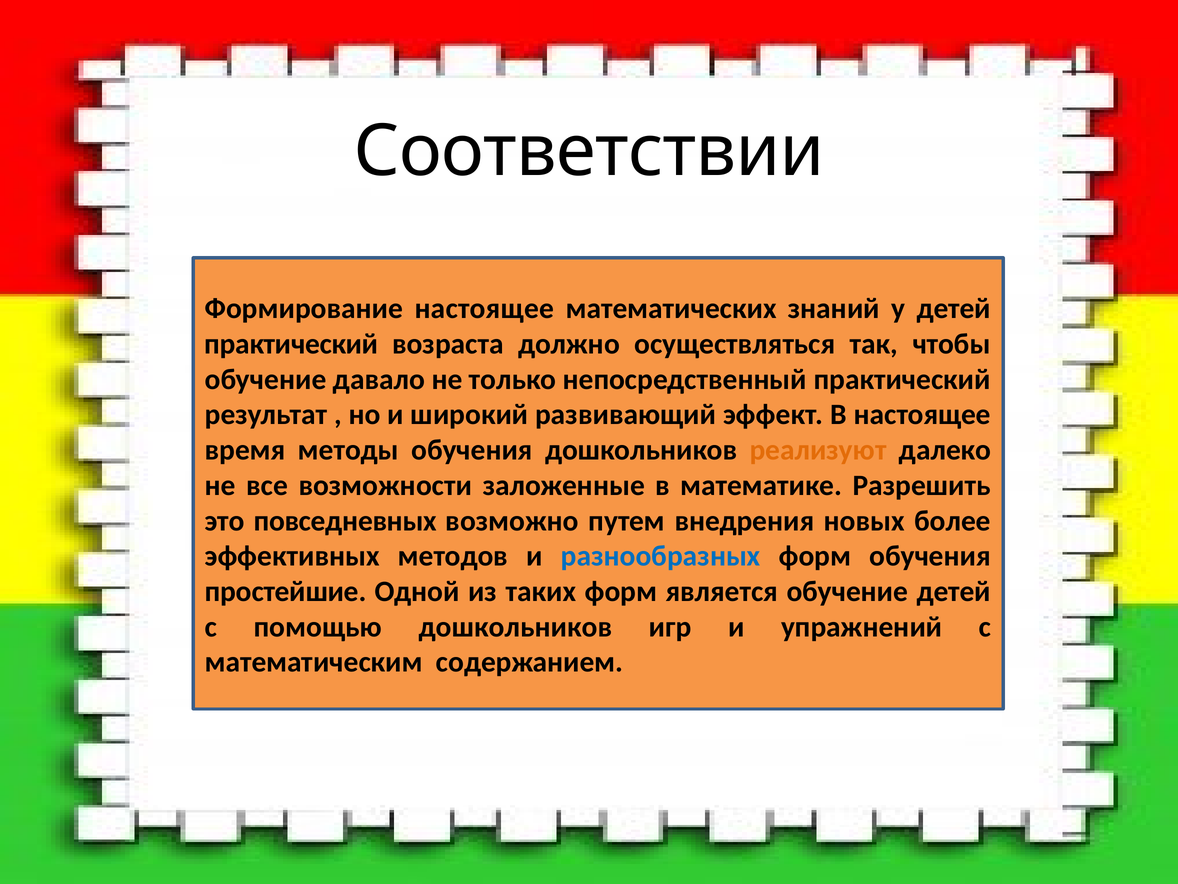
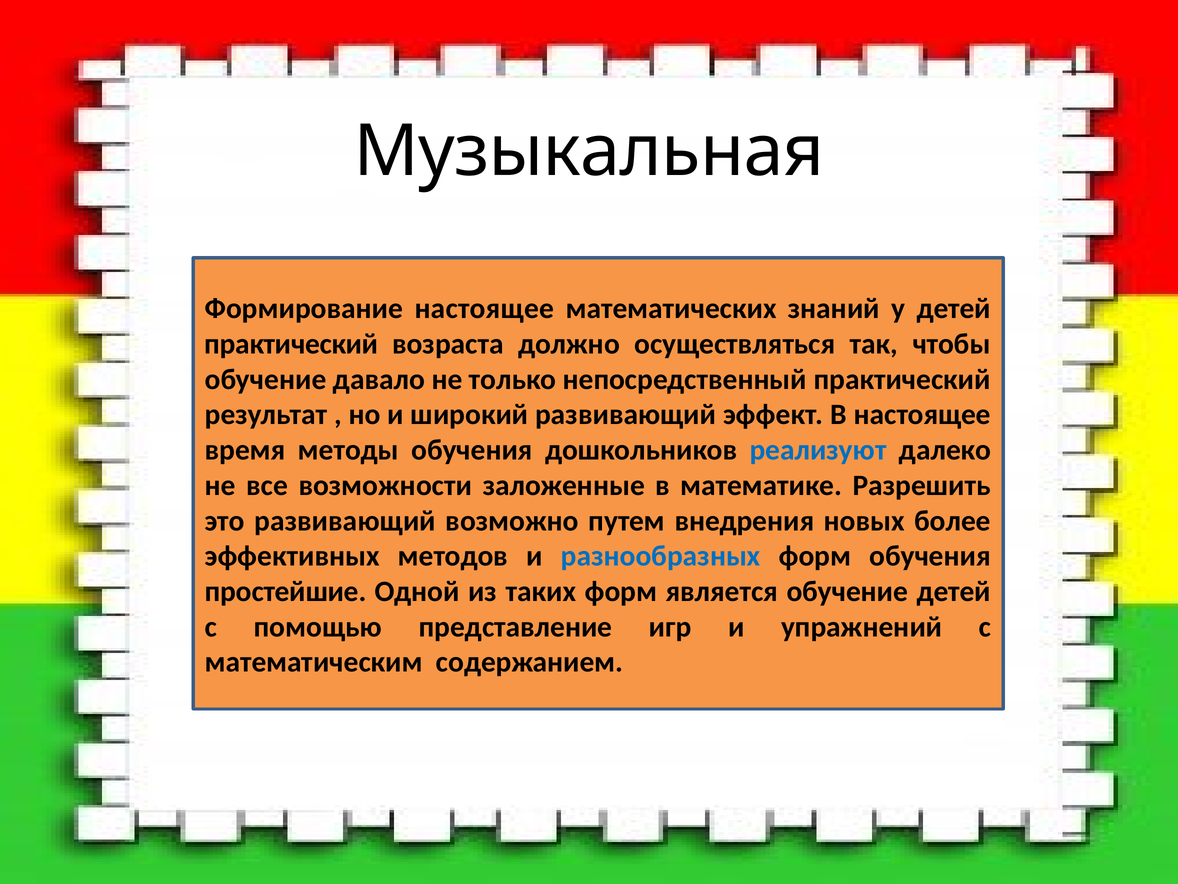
Соответствии: Соответствии -> Музыкальная (589, 152)
реализуют colour: orange -> blue (818, 450)
это повседневных: повседневных -> развивающий (345, 521)
помощью дошкольников: дошкольников -> представление (515, 627)
